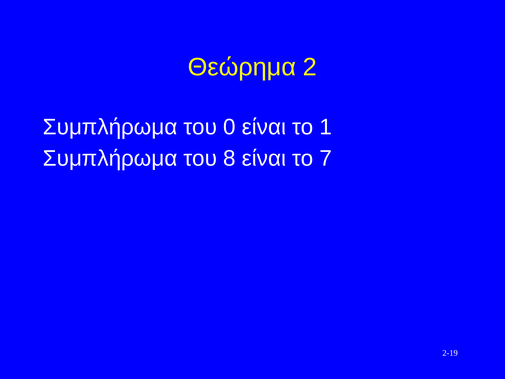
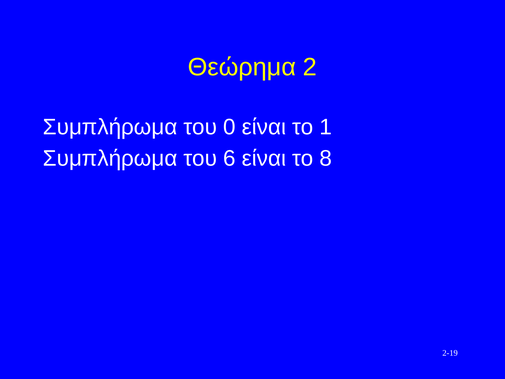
8: 8 -> 6 (229, 158)
7: 7 -> 8 (326, 158)
